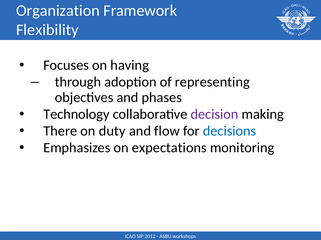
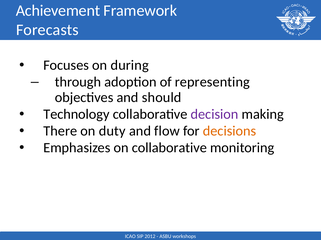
Organization: Organization -> Achievement (58, 11)
Flexibility: Flexibility -> Forecasts (47, 30)
having: having -> during (130, 65)
phases: phases -> should (162, 98)
decisions colour: blue -> orange (230, 131)
on expectations: expectations -> collaborative (169, 148)
